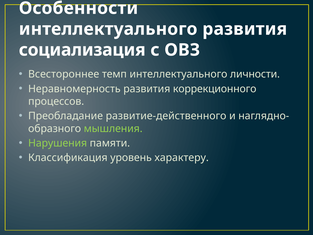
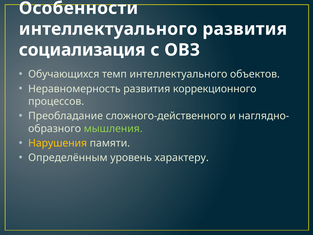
Всестороннее: Всестороннее -> Обучающихся (64, 74)
личности: личности -> объектов (255, 74)
развитие-действенного: развитие-действенного -> сложного-действенного (166, 116)
Нарушения colour: light green -> yellow (58, 143)
Классификация: Классификация -> Определённым (68, 158)
